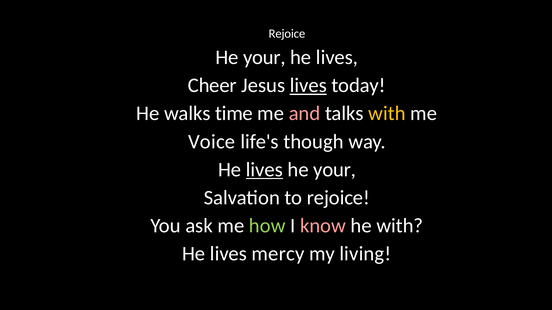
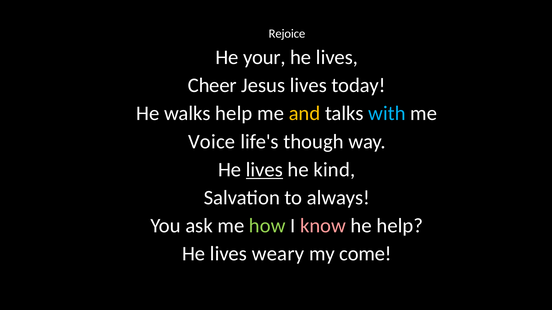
lives underline: present -> none (308, 86)
walks time: time -> help (234, 114)
and colour: pink -> yellow (305, 114)
with colour: yellow -> light blue (387, 114)
your: your -> kind (334, 170)
to rejoice: rejoice -> always (338, 198)
he with: with -> help (400, 226)
mercy: mercy -> weary (278, 254)
living: living -> come (365, 254)
